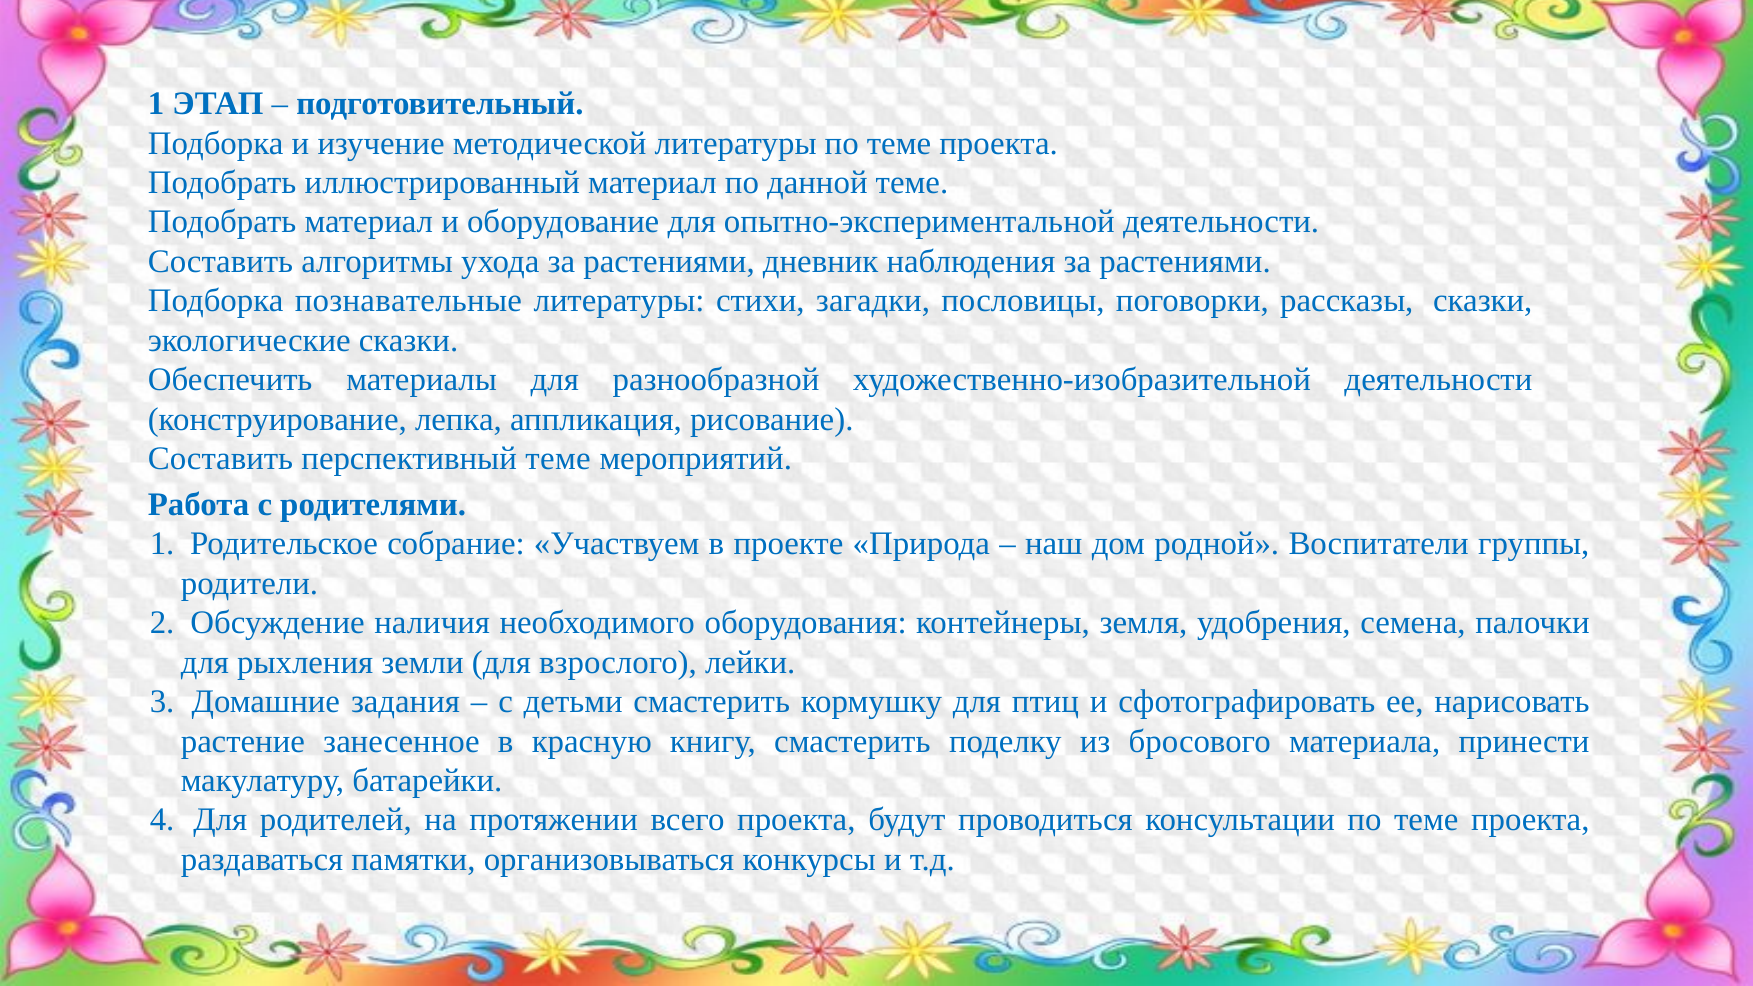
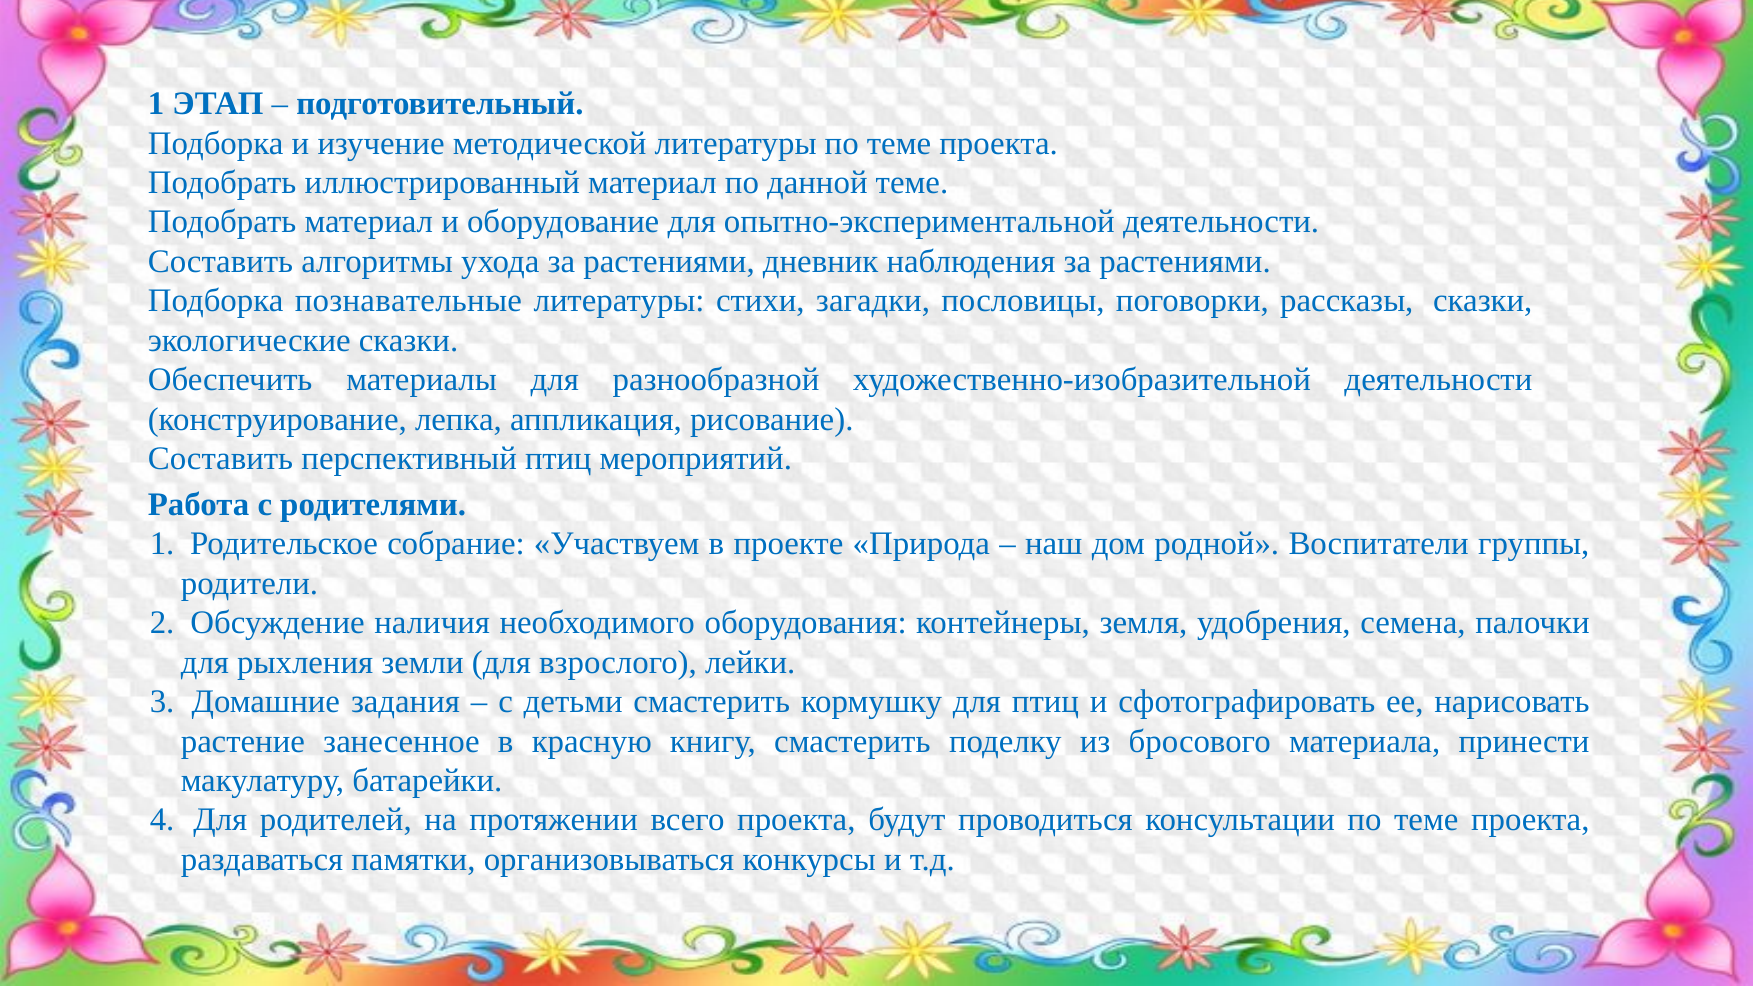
перспективный теме: теме -> птиц (558, 459)
